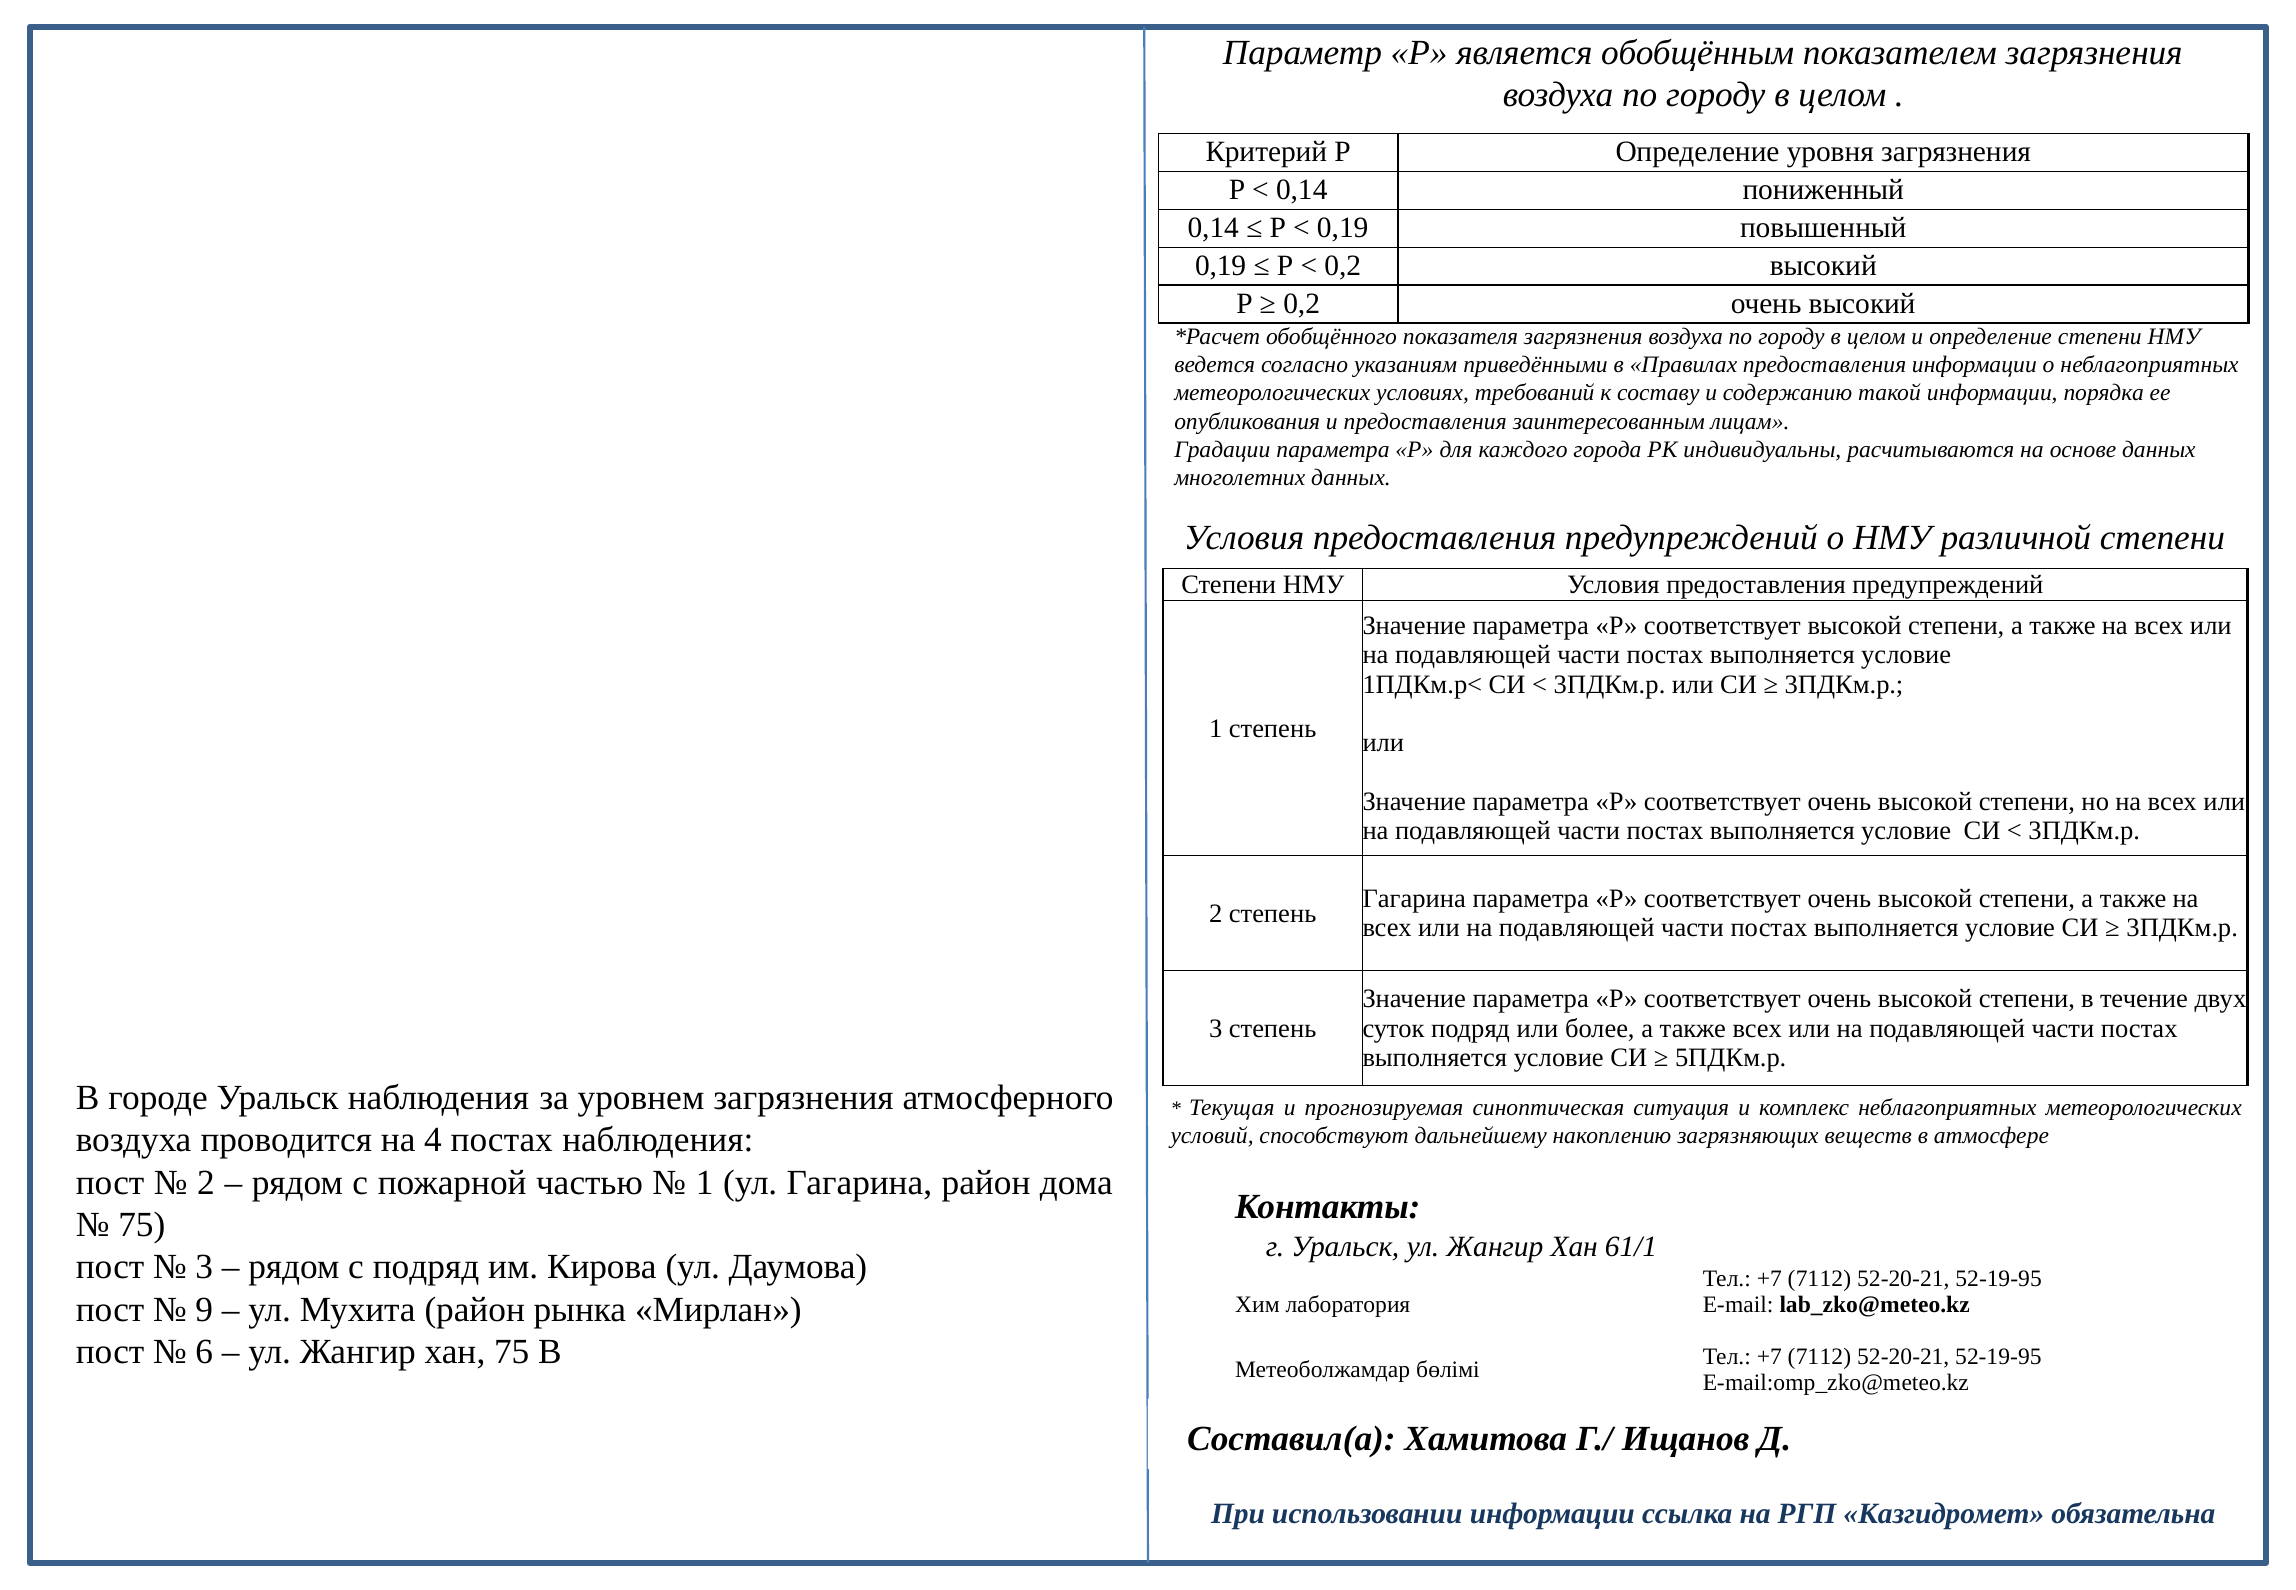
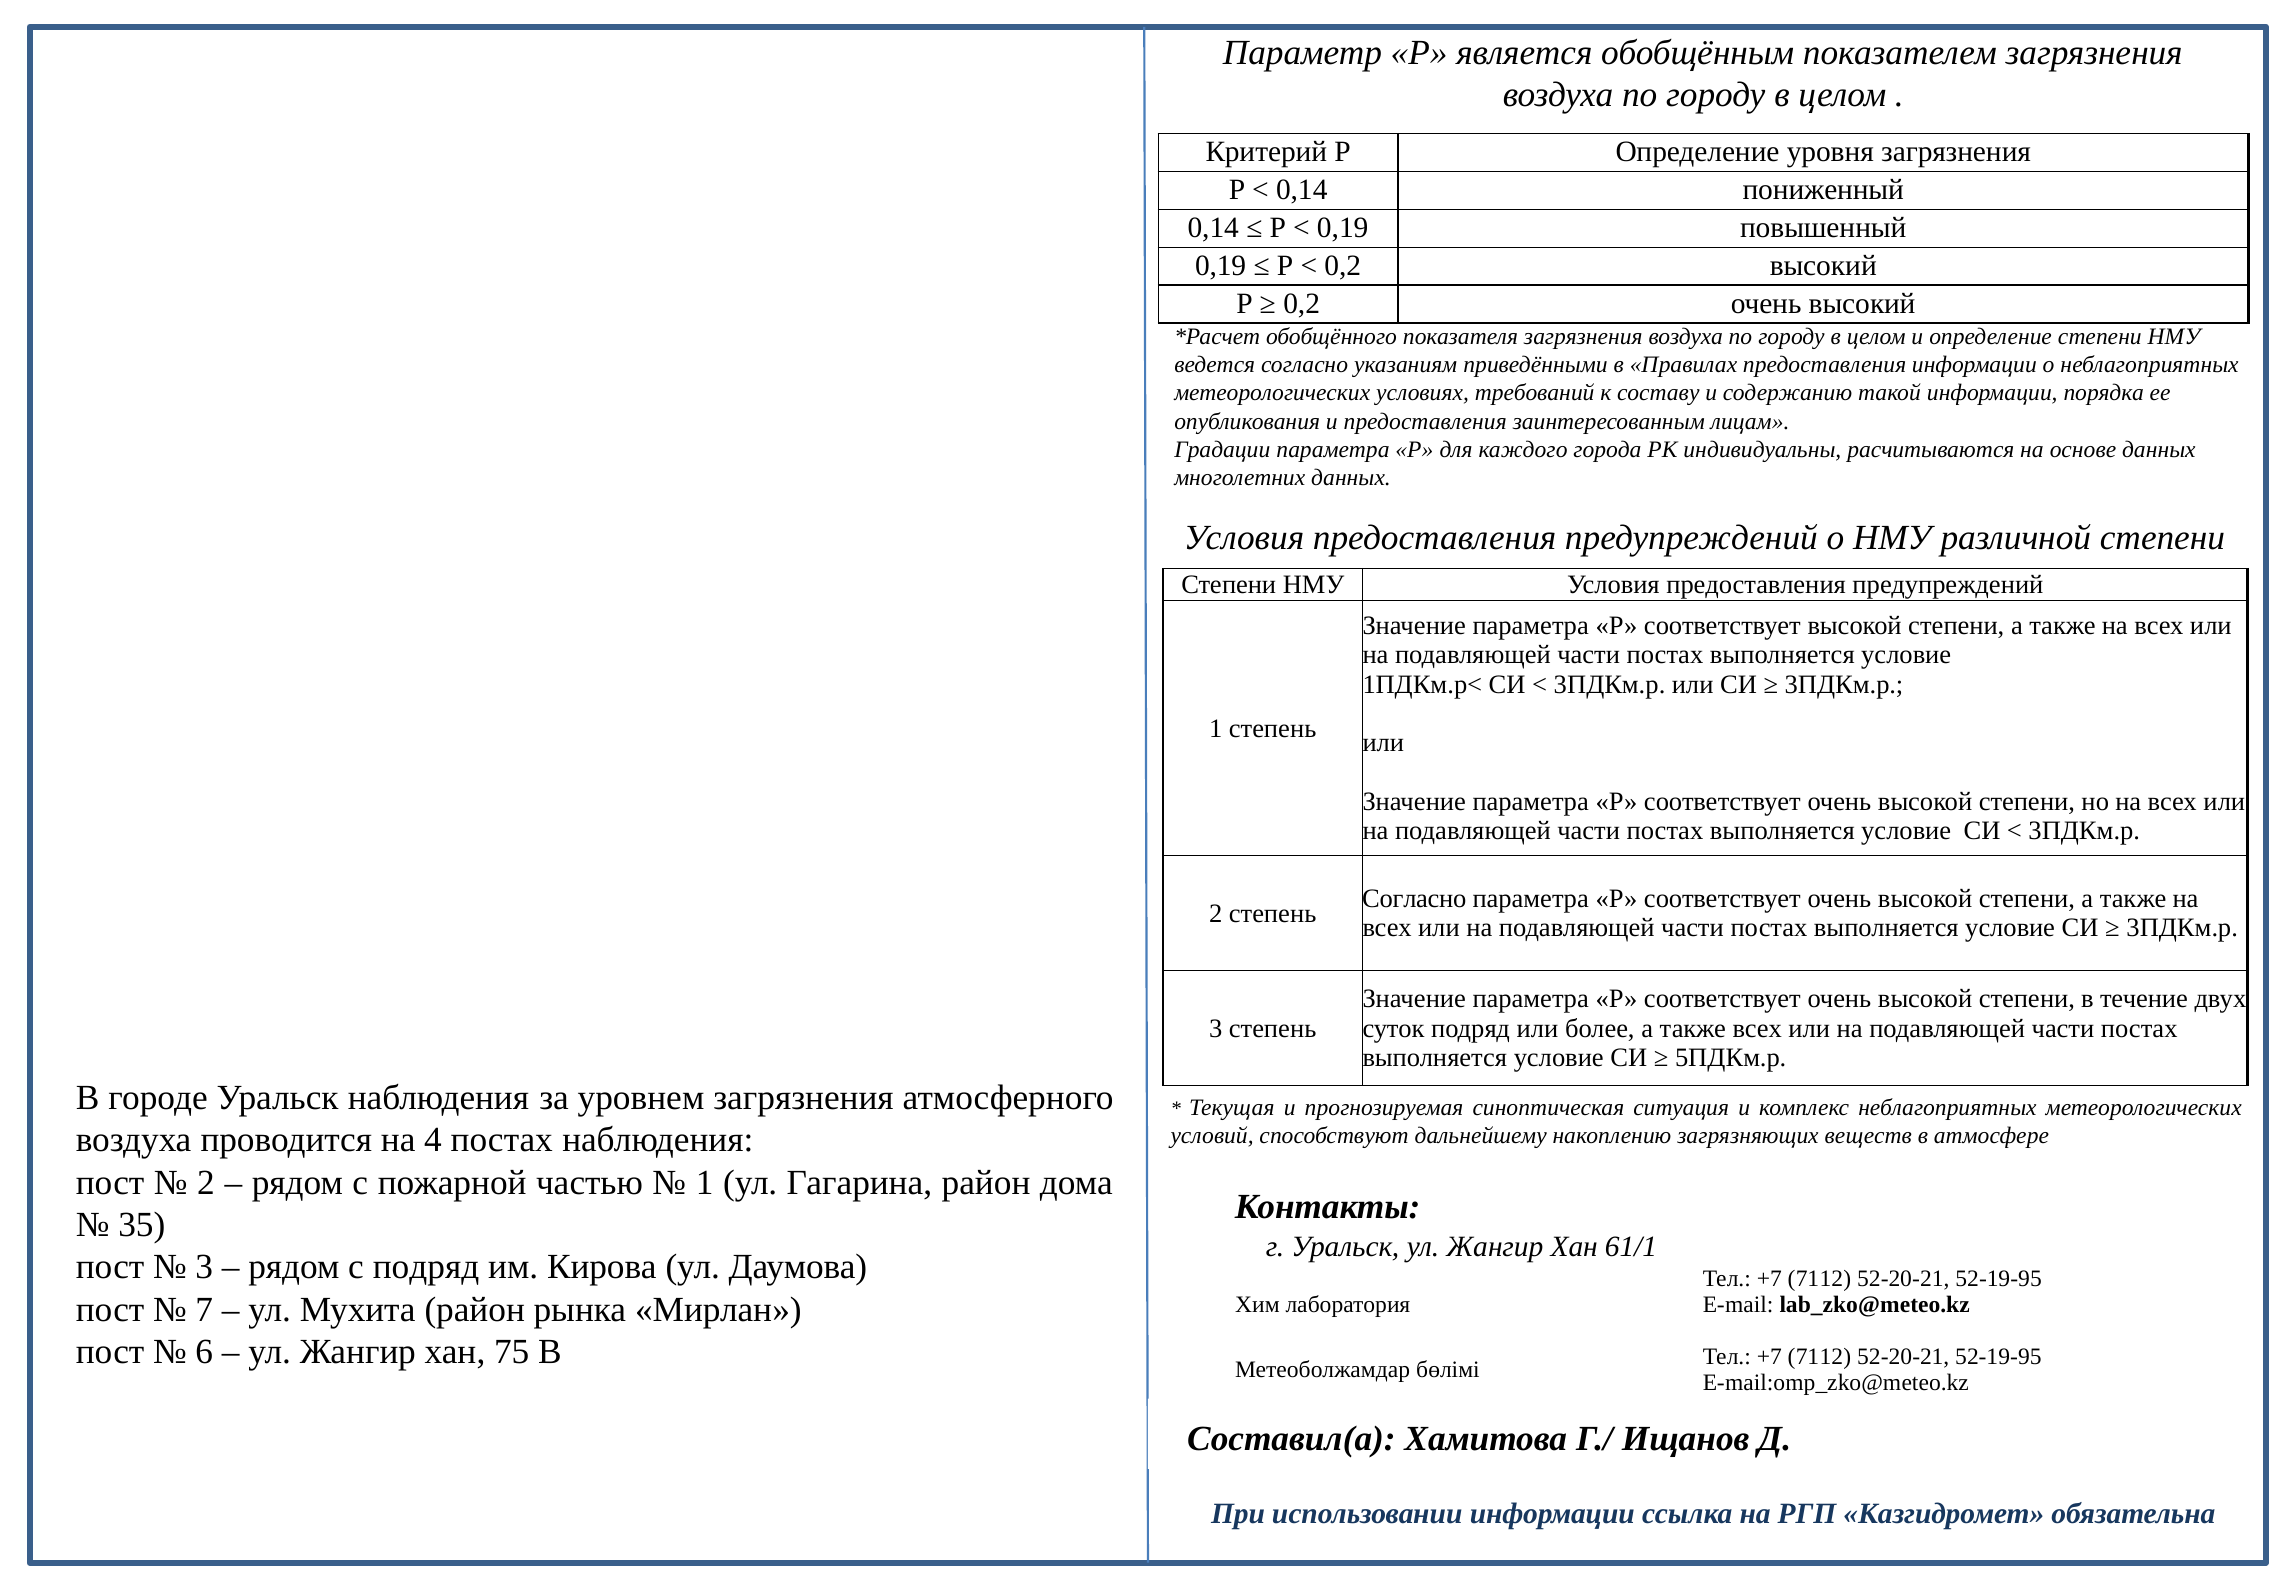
Гагарина: Гагарина -> Согласно (1414, 898)
75: 75 -> 35 (142, 1224)
9: 9 -> 7 (204, 1309)
